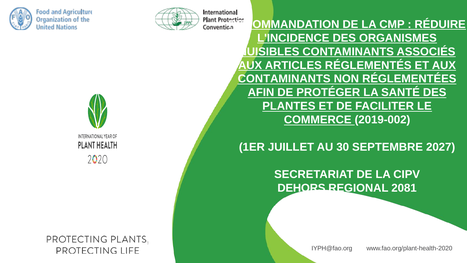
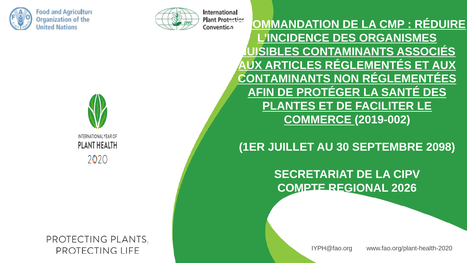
2027: 2027 -> 2098 (441, 147)
DEHORS: DEHORS -> COMPTE (301, 188)
2081: 2081 -> 2026 (404, 188)
